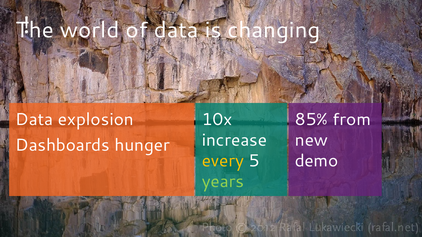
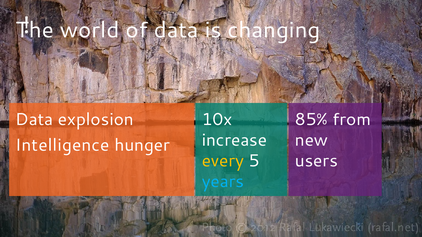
Dashboards: Dashboards -> Intelligence (62, 145)
demo: demo -> users (316, 161)
years colour: light green -> light blue (223, 182)
